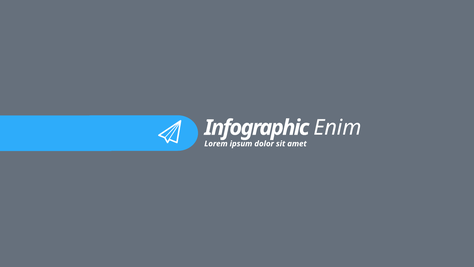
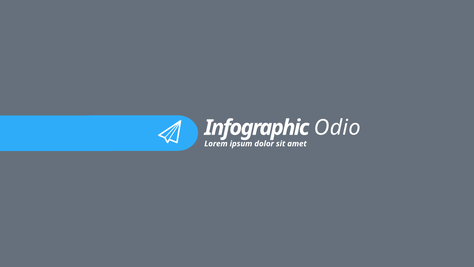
Enim: Enim -> Odio (337, 127)
